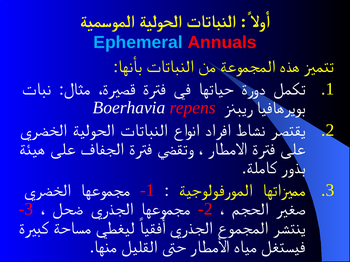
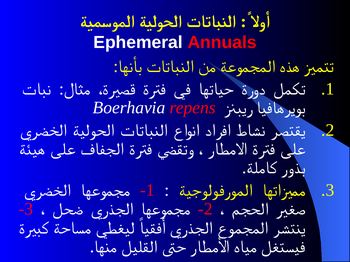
Ephemeral colour: light blue -> white (138, 42)
